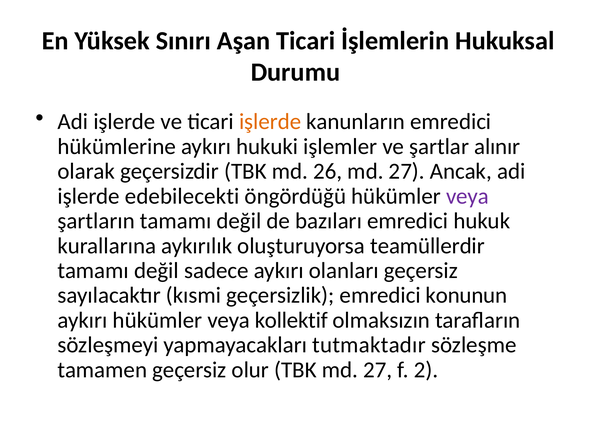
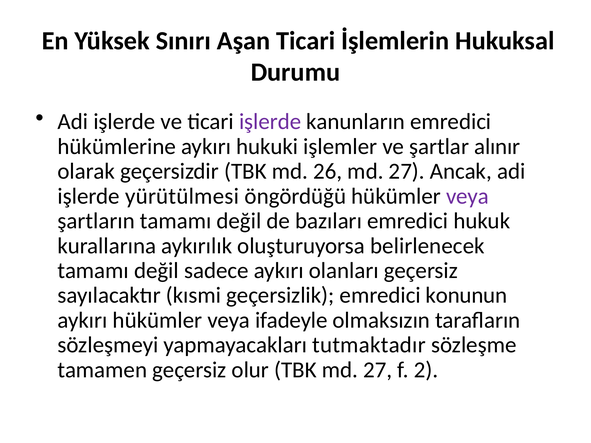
işlerde colour: orange -> purple (270, 122)
edebilecekti: edebilecekti -> yürütülmesi (182, 196)
teamüllerdir: teamüllerdir -> belirlenecek (427, 246)
kollektif: kollektif -> ifadeyle (291, 320)
